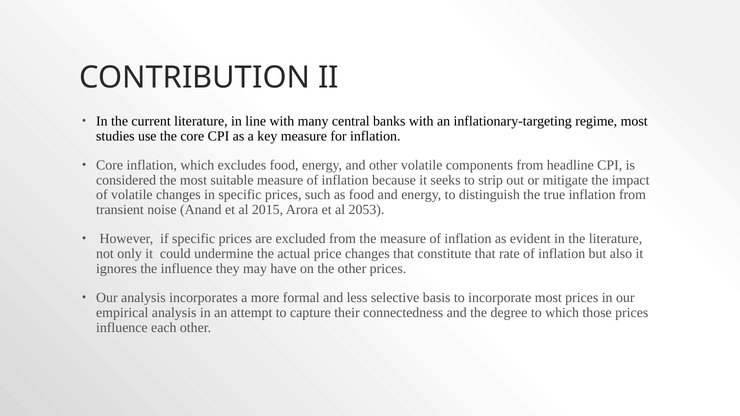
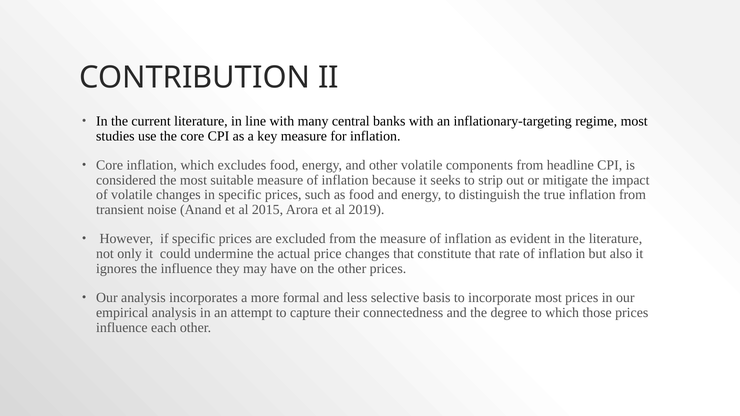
2053: 2053 -> 2019 (366, 210)
